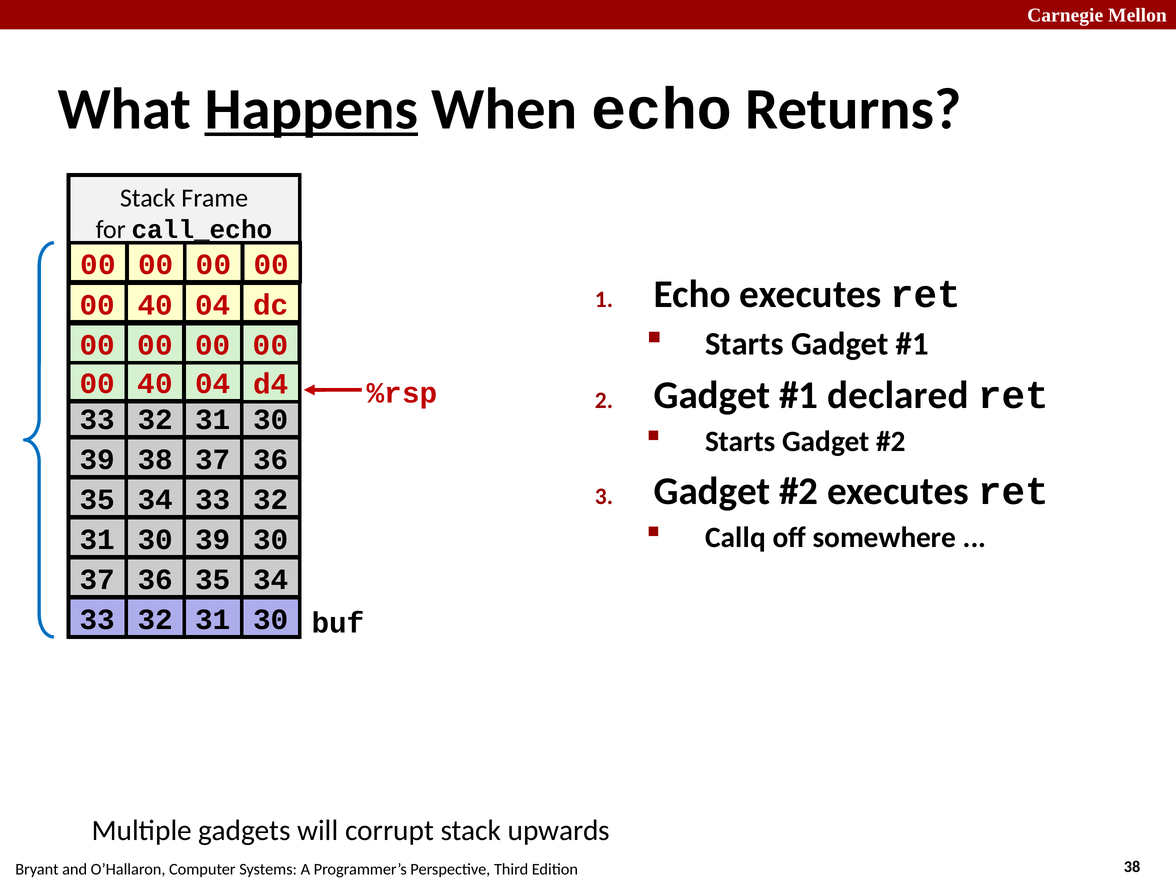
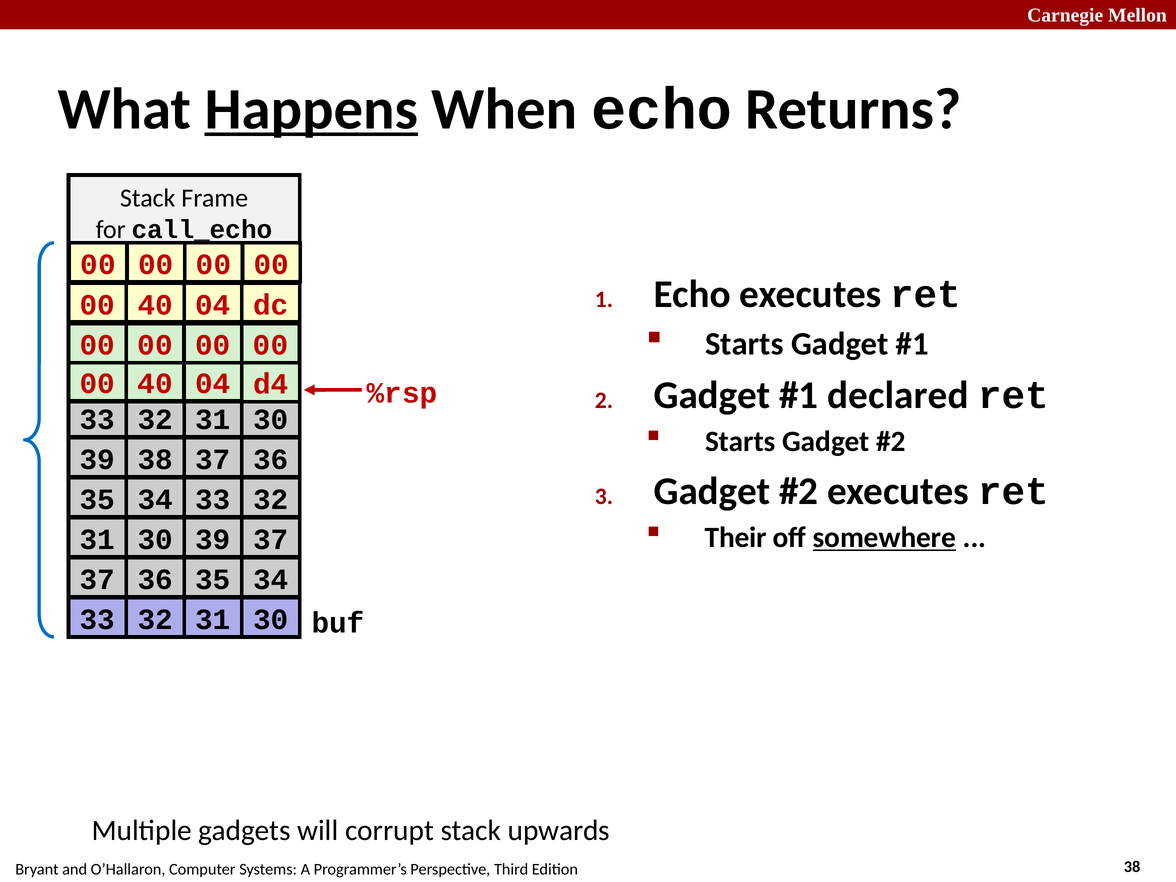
Callq: Callq -> Their (736, 538)
somewhere underline: none -> present (884, 538)
39 30: 30 -> 37 (271, 539)
